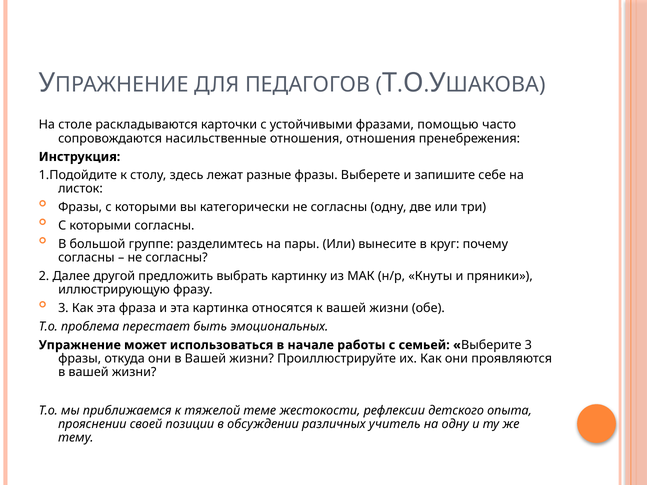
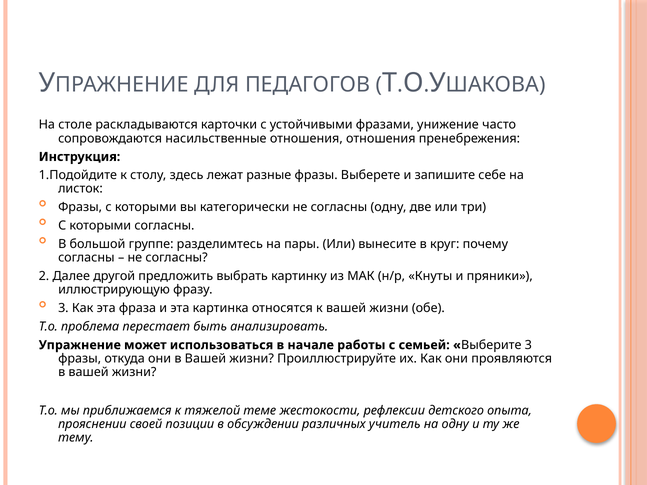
помощью: помощью -> унижение (448, 125)
эмоциональных: эмоциональных -> анализировать (279, 327)
